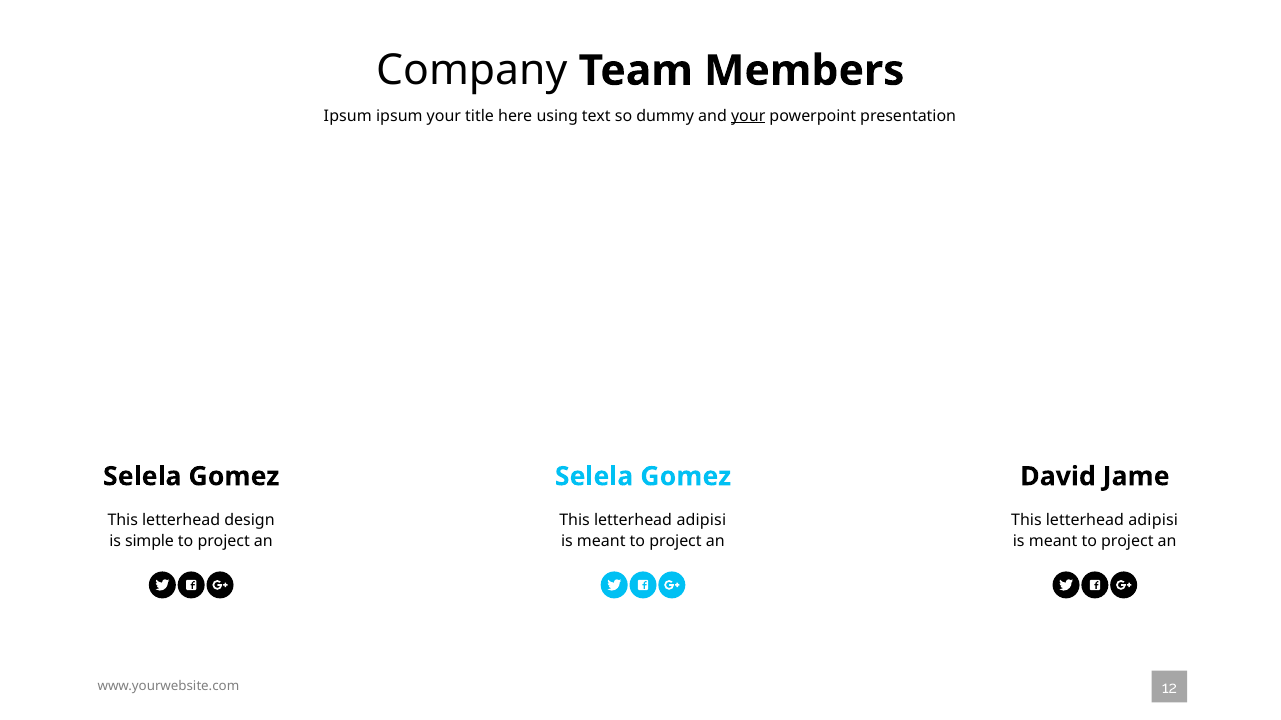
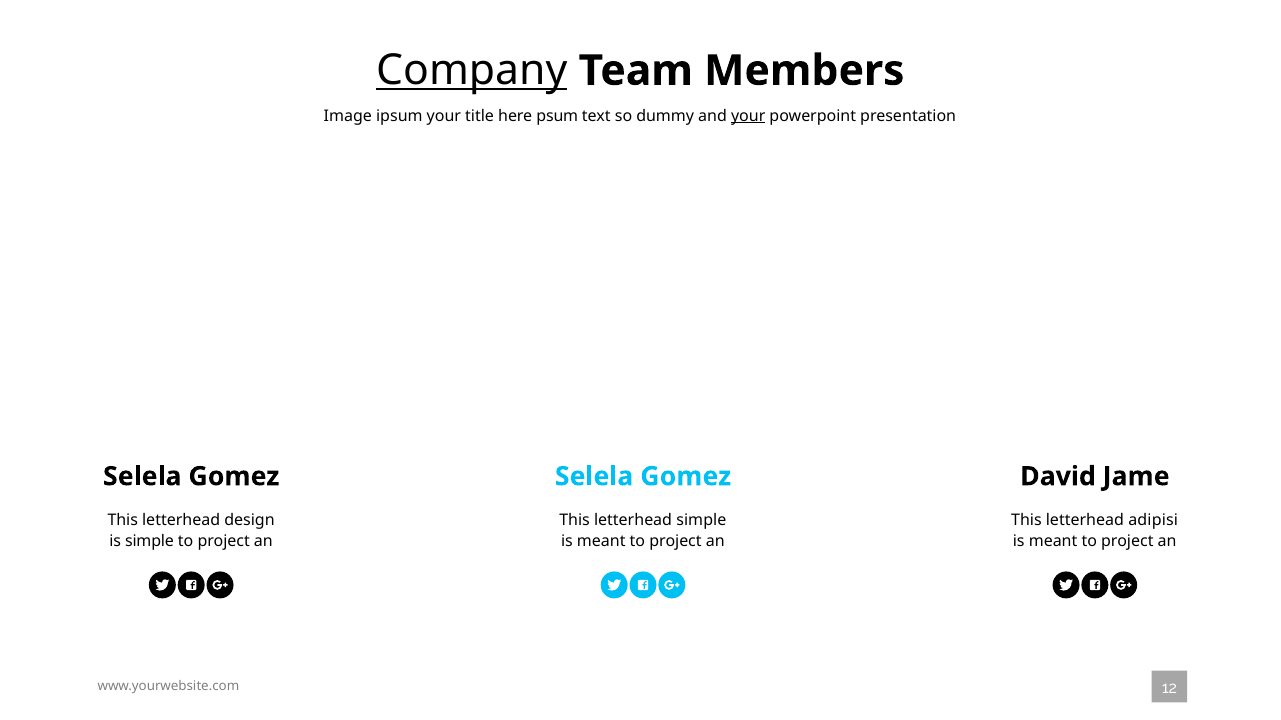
Company underline: none -> present (472, 71)
Ipsum: Ipsum -> Image (348, 116)
using: using -> psum (557, 116)
adipisi: adipisi -> simple (701, 520)
